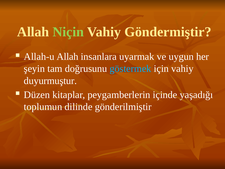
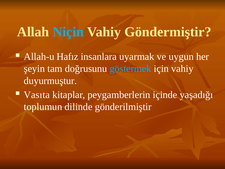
Niçin colour: light green -> light blue (68, 32)
Allah-u Allah: Allah -> Hafız (67, 57)
Düzen: Düzen -> Vasıta (37, 95)
